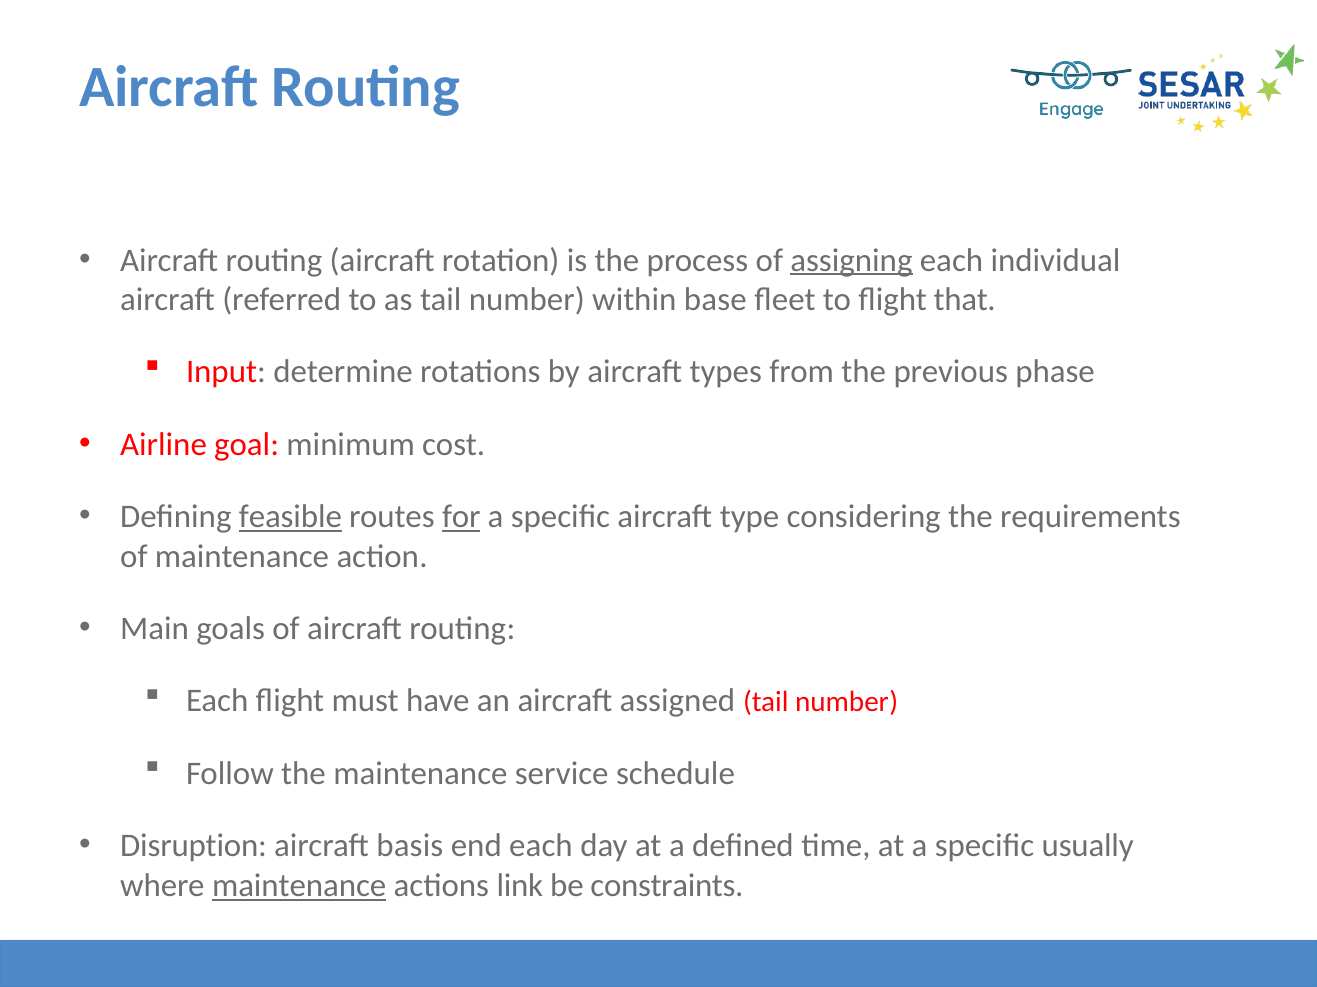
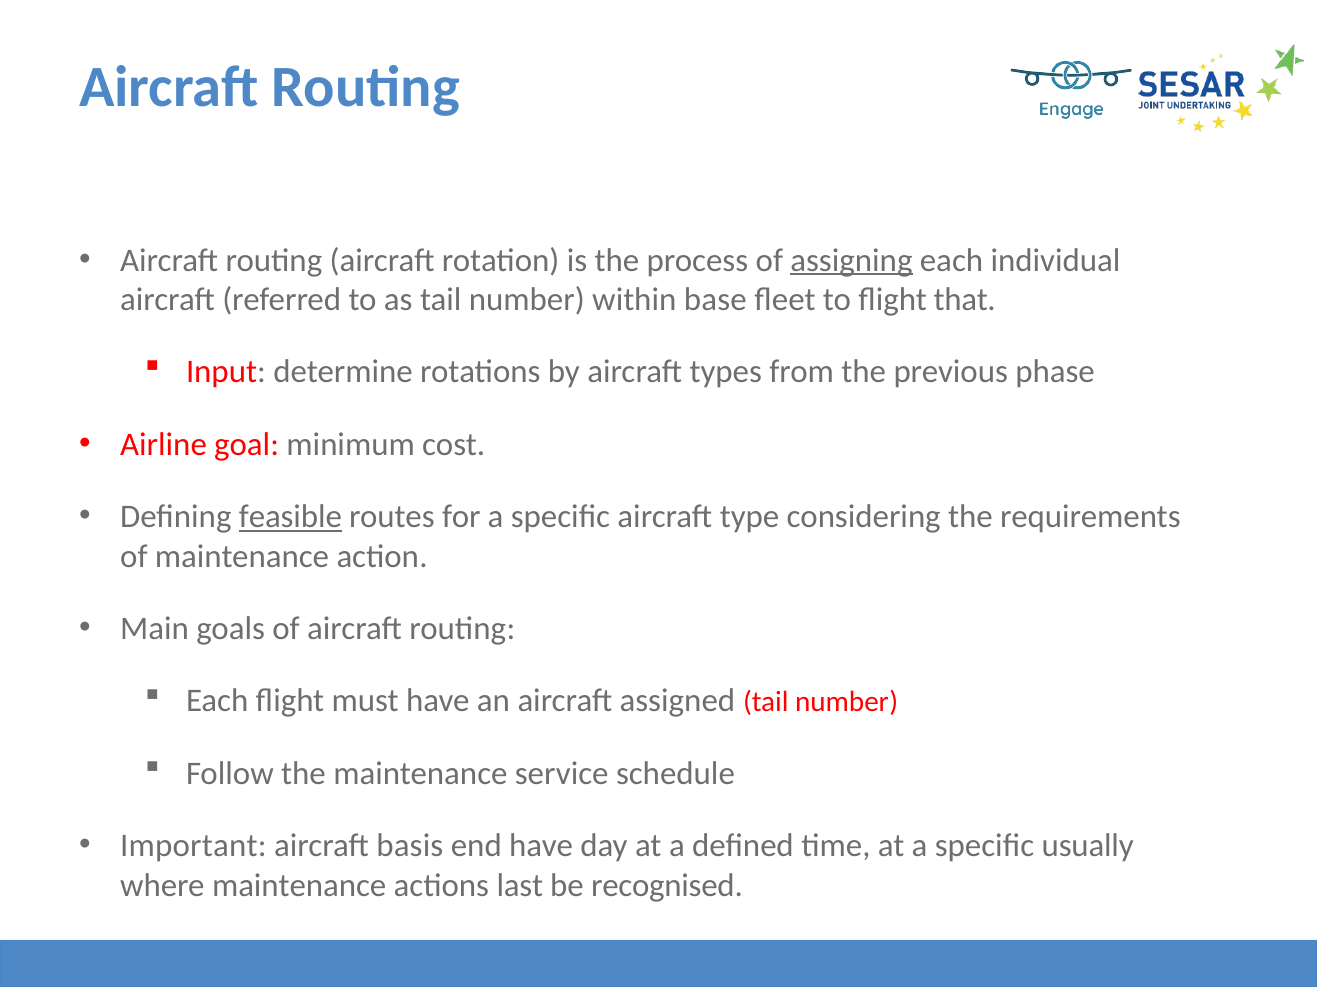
for underline: present -> none (461, 517)
Disruption: Disruption -> Important (193, 847)
end each: each -> have (541, 847)
maintenance underline: present -> none (299, 886)
link: link -> last (520, 886)
constraints: constraints -> recognised (667, 886)
